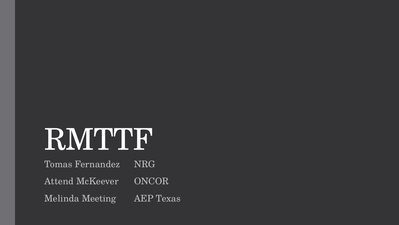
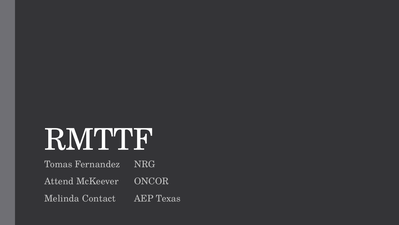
Meeting: Meeting -> Contact (99, 198)
